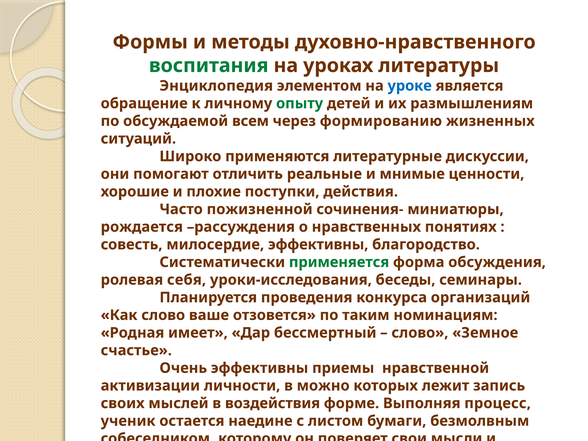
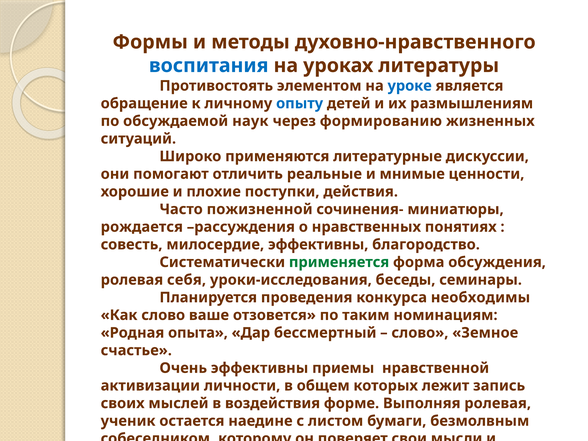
воспитания colour: green -> blue (209, 66)
Энциклопедия: Энциклопедия -> Противостоять (216, 86)
опыту colour: green -> blue (300, 103)
всем: всем -> наук (250, 121)
организаций: организаций -> необходимы (480, 297)
имеет: имеет -> опыта (198, 333)
в можно: можно -> общем (323, 386)
Выполняя процесс: процесс -> ролевая (498, 403)
